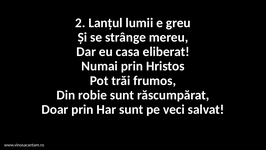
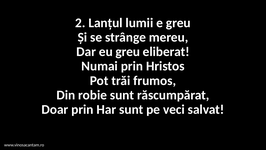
eu casa: casa -> greu (128, 52)
